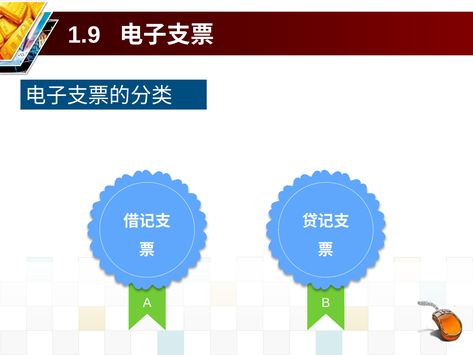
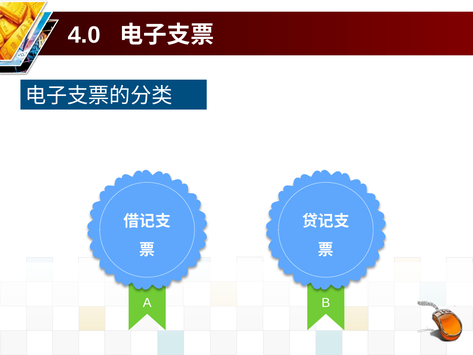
1.9: 1.9 -> 4.0 (84, 35)
